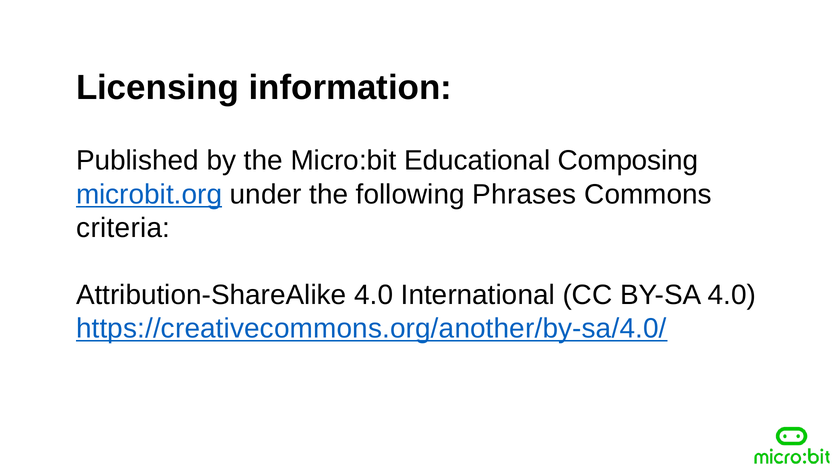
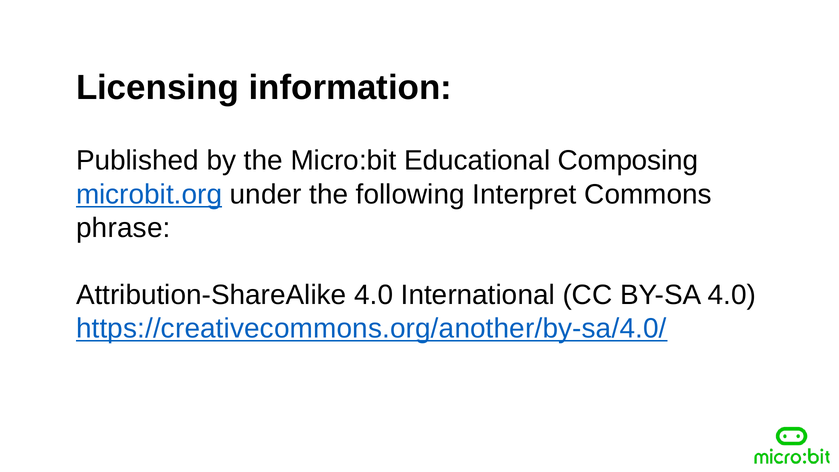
Phrases: Phrases -> Interpret (525, 194)
criteria: criteria -> phrase (123, 228)
